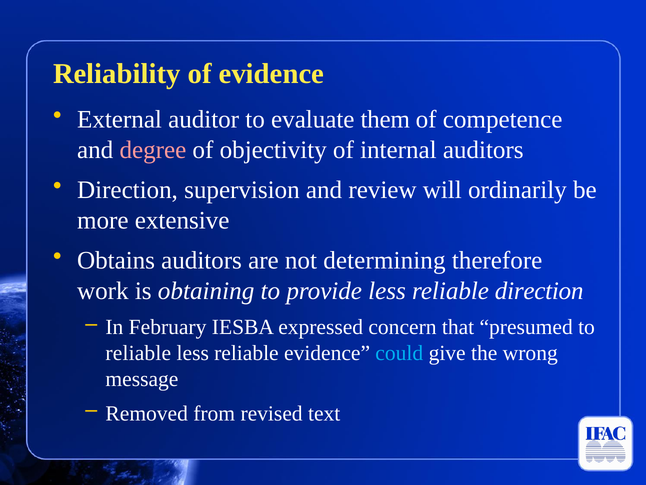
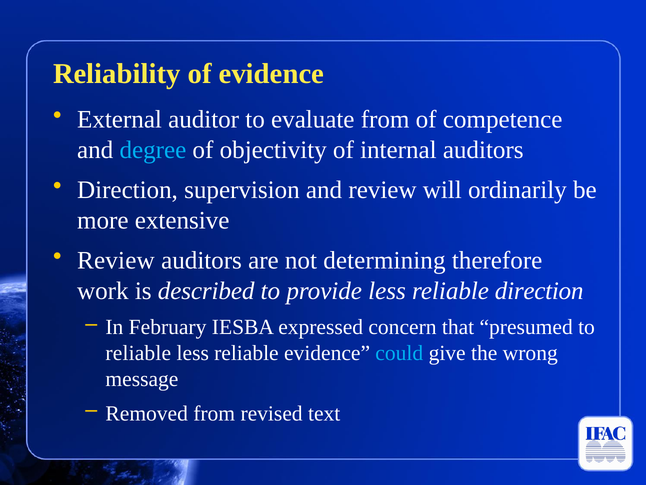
evaluate them: them -> from (385, 120)
degree colour: pink -> light blue (153, 150)
Obtains: Obtains -> Review (116, 260)
obtaining: obtaining -> described (206, 290)
